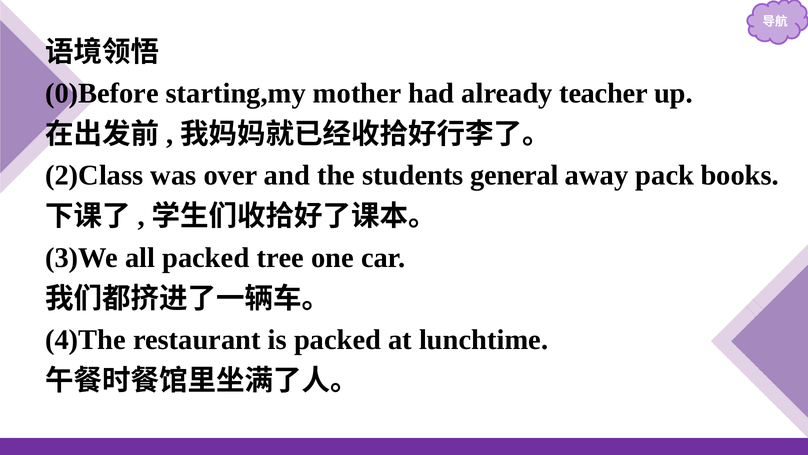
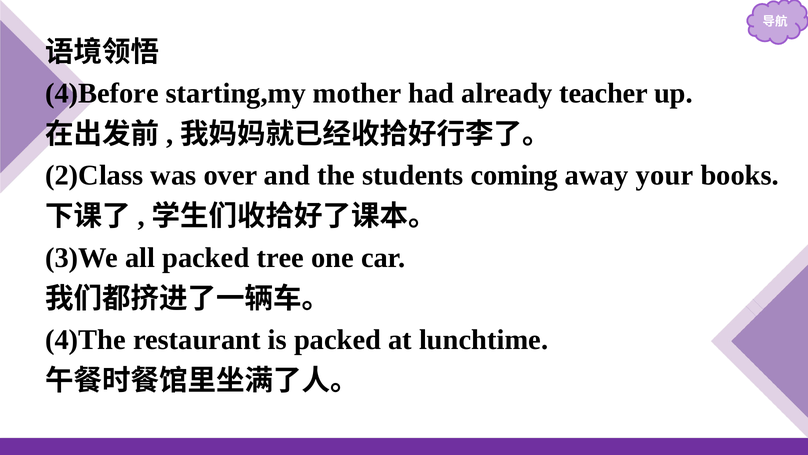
0)Before: 0)Before -> 4)Before (102, 93)
general: general -> coming (514, 175)
pack: pack -> your (665, 175)
